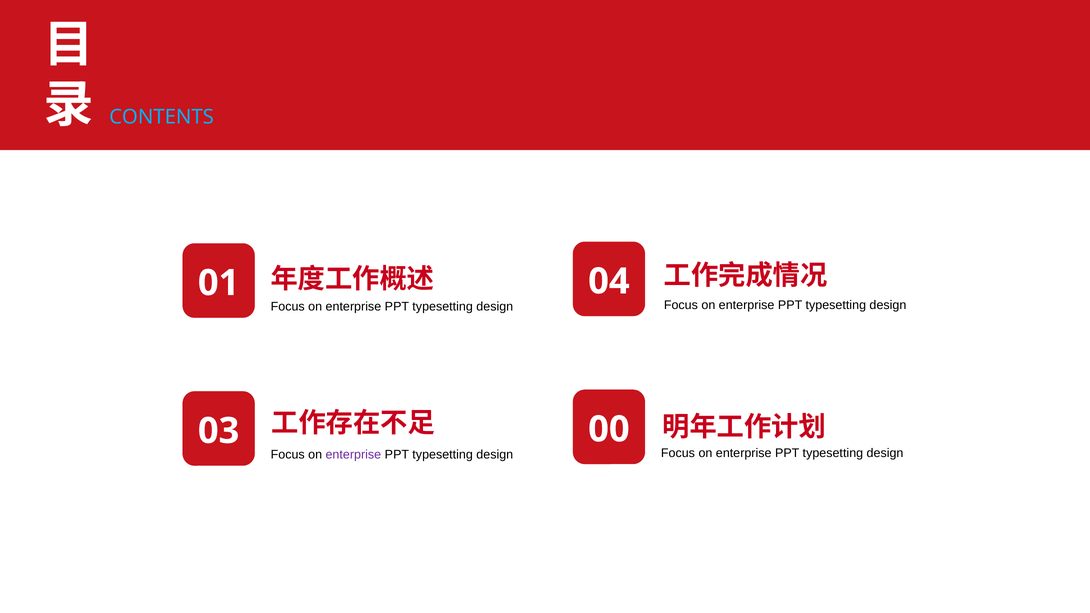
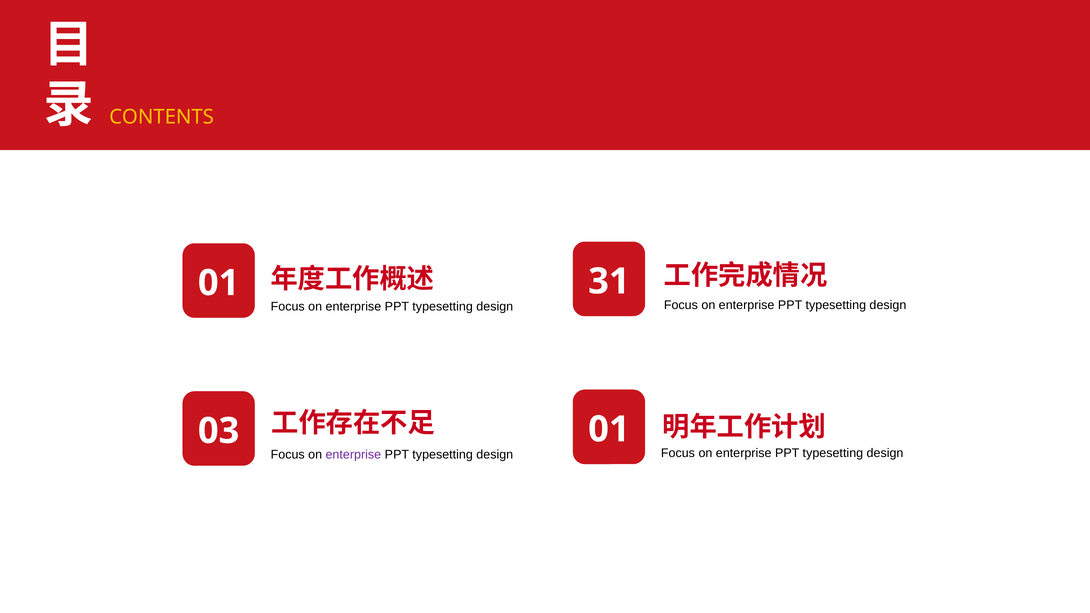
CONTENTS colour: light blue -> yellow (162, 117)
04: 04 -> 31 (609, 281)
design 00: 00 -> 01 (609, 429)
